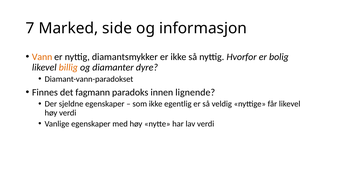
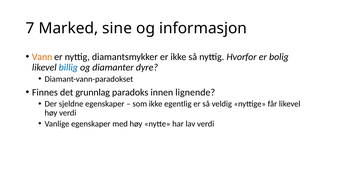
side: side -> sine (117, 28)
billig colour: orange -> blue (68, 68)
fagmann: fagmann -> grunnlag (93, 93)
